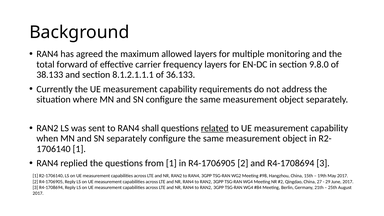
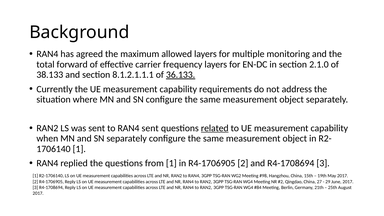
9.8.0: 9.8.0 -> 2.1.0 (319, 64)
36.133 underline: none -> present (181, 75)
RAN4 shall: shall -> sent (150, 128)
